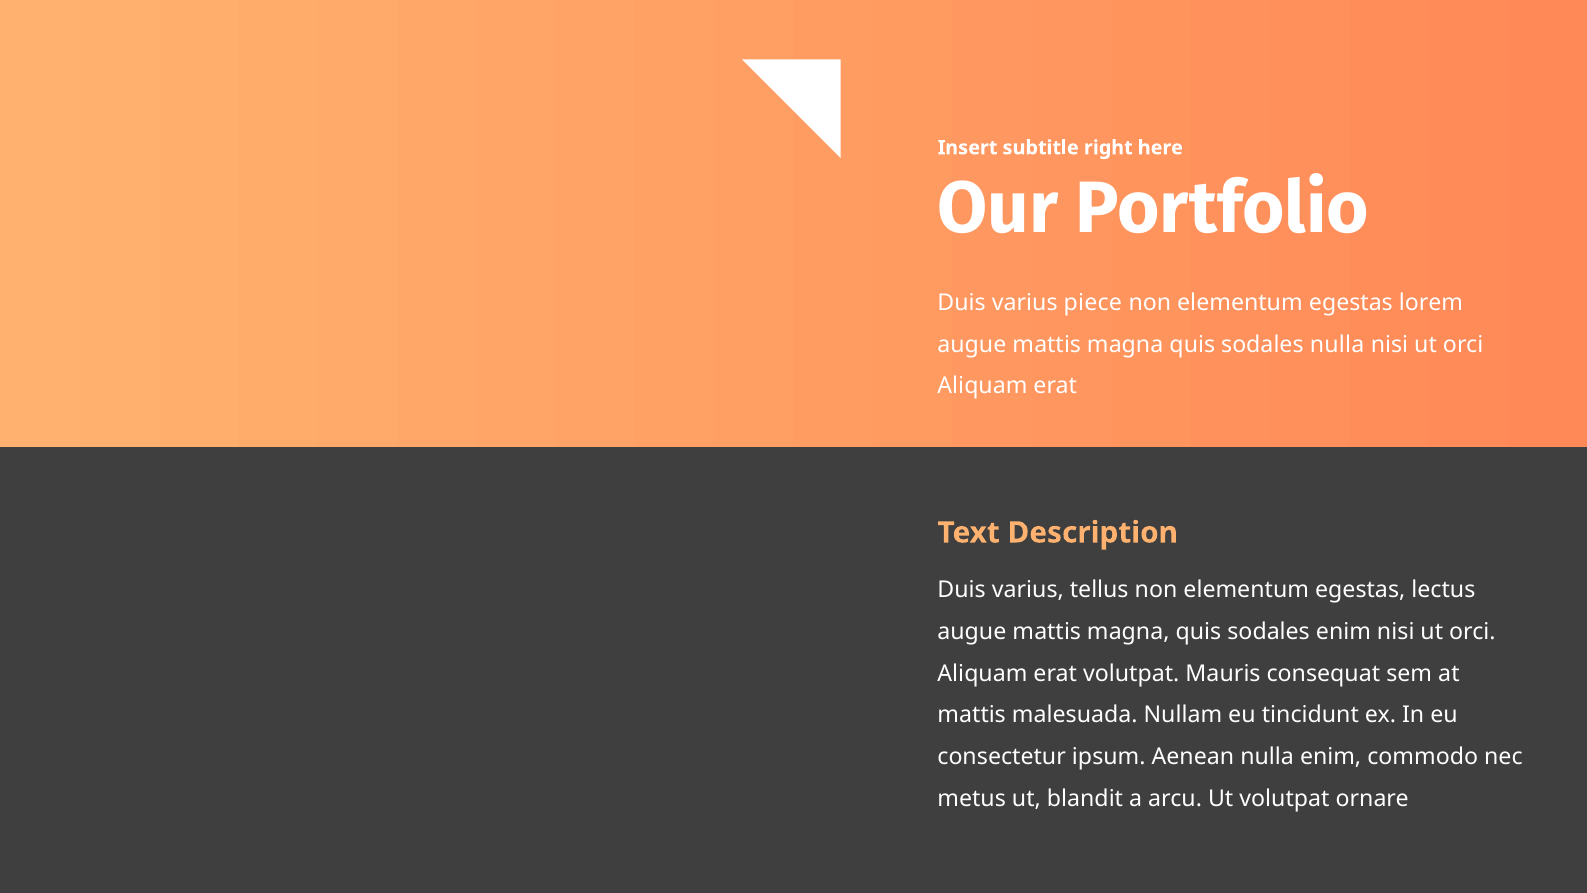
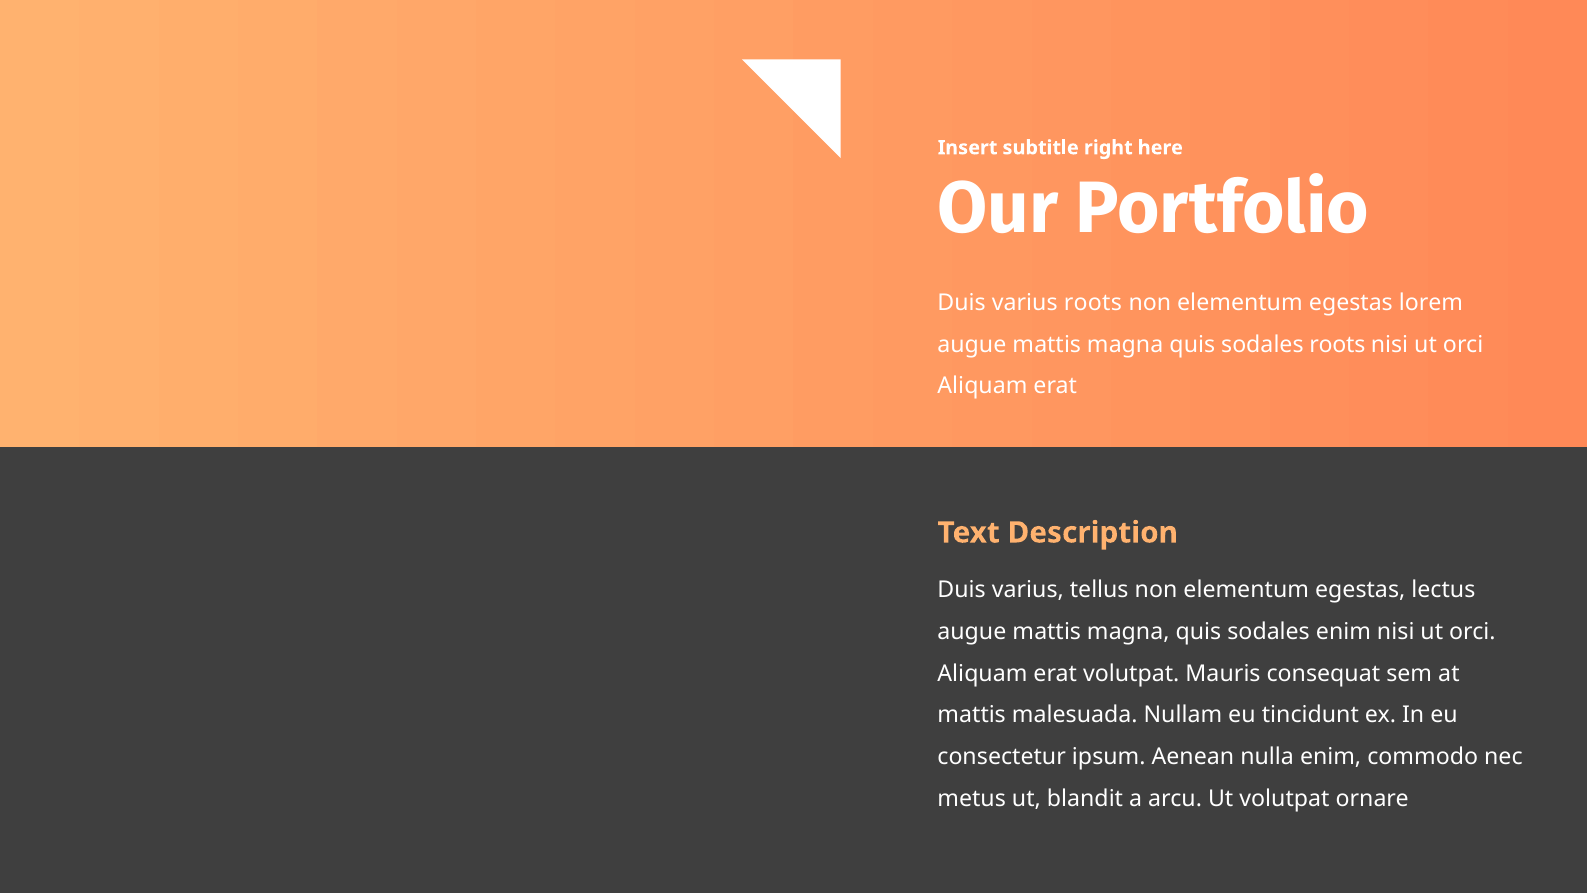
varius piece: piece -> roots (1093, 303)
sodales nulla: nulla -> roots (1337, 344)
